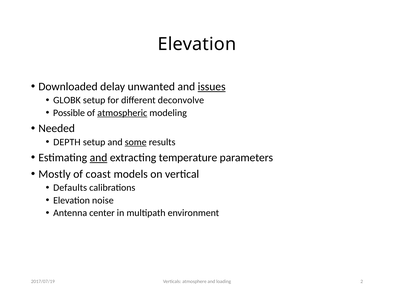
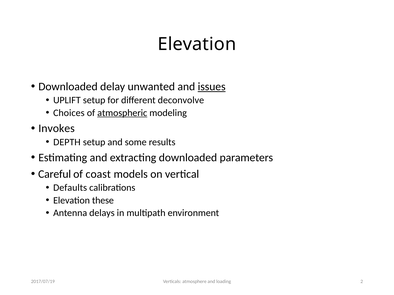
GLOBK: GLOBK -> UPLIFT (67, 100)
Possible: Possible -> Choices (69, 113)
Needed: Needed -> Invokes (57, 129)
some underline: present -> none (136, 142)
and underline: present -> none (99, 158)
extracting temperature: temperature -> downloaded (188, 158)
Mostly: Mostly -> Careful (55, 174)
noise: noise -> these (103, 201)
center: center -> delays (102, 213)
